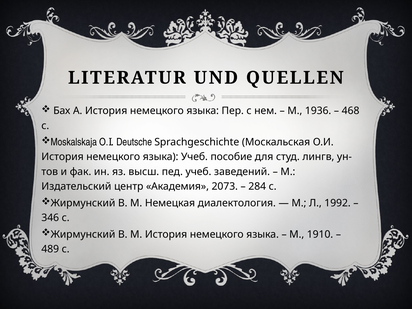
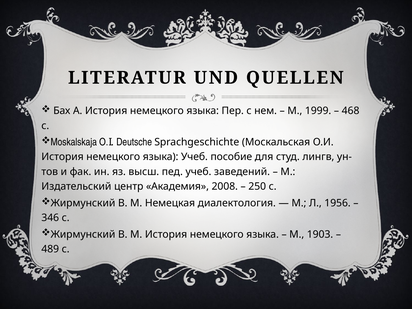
1936: 1936 -> 1999 (318, 111)
2073: 2073 -> 2008 (225, 187)
284: 284 -> 250 (257, 187)
1992: 1992 -> 1956 (338, 203)
1910: 1910 -> 1903 (320, 234)
